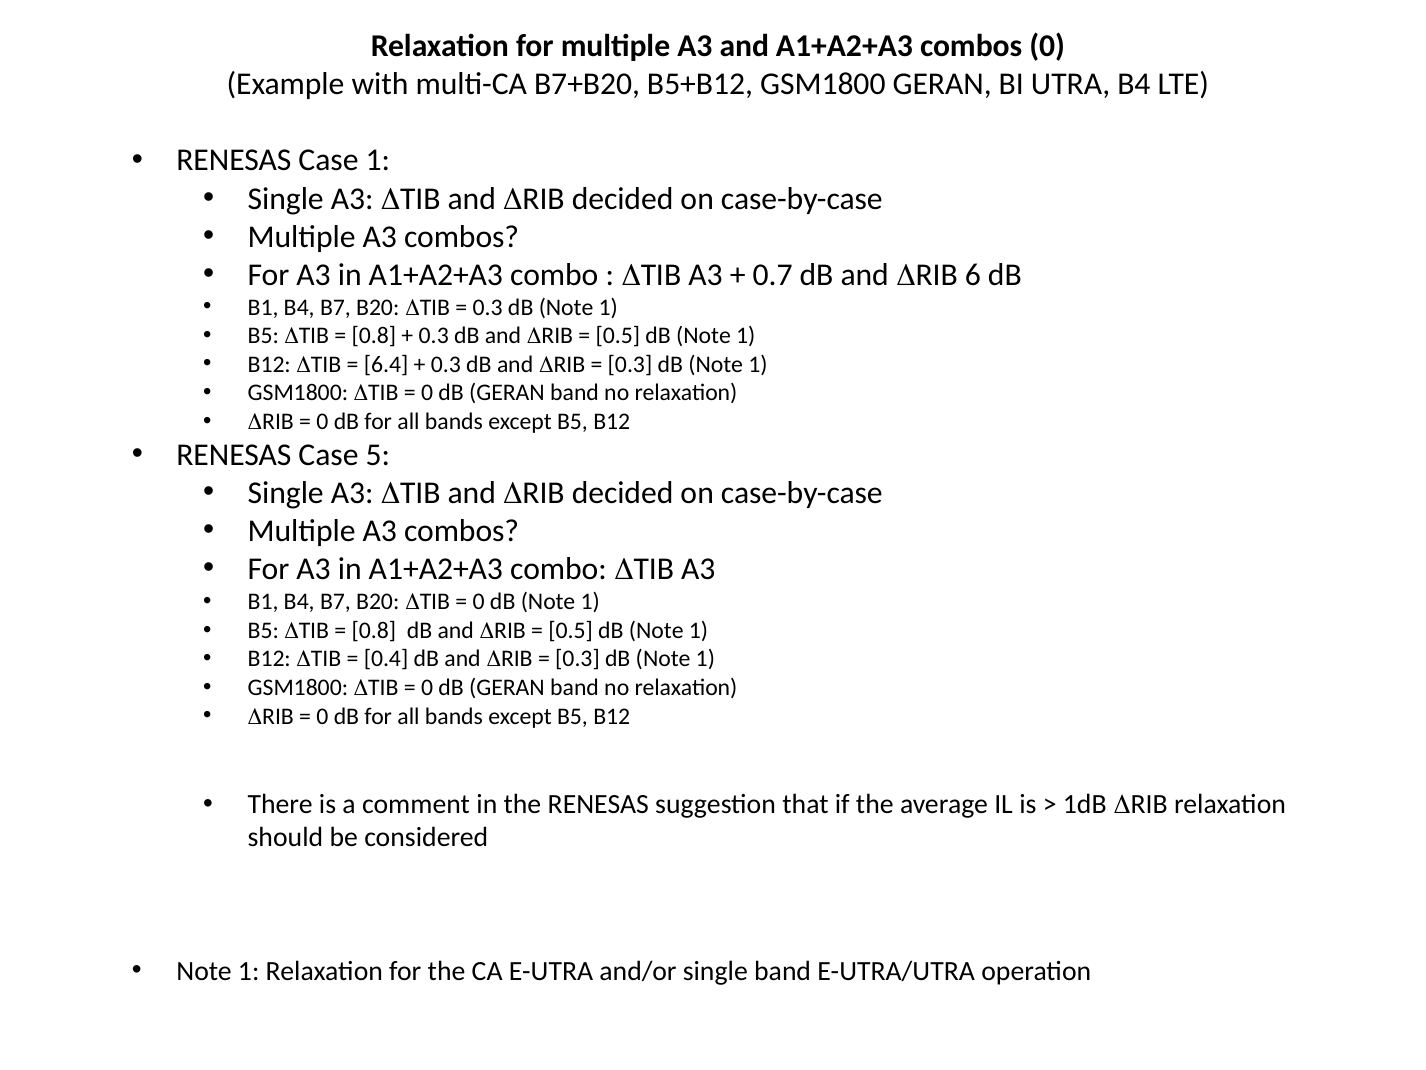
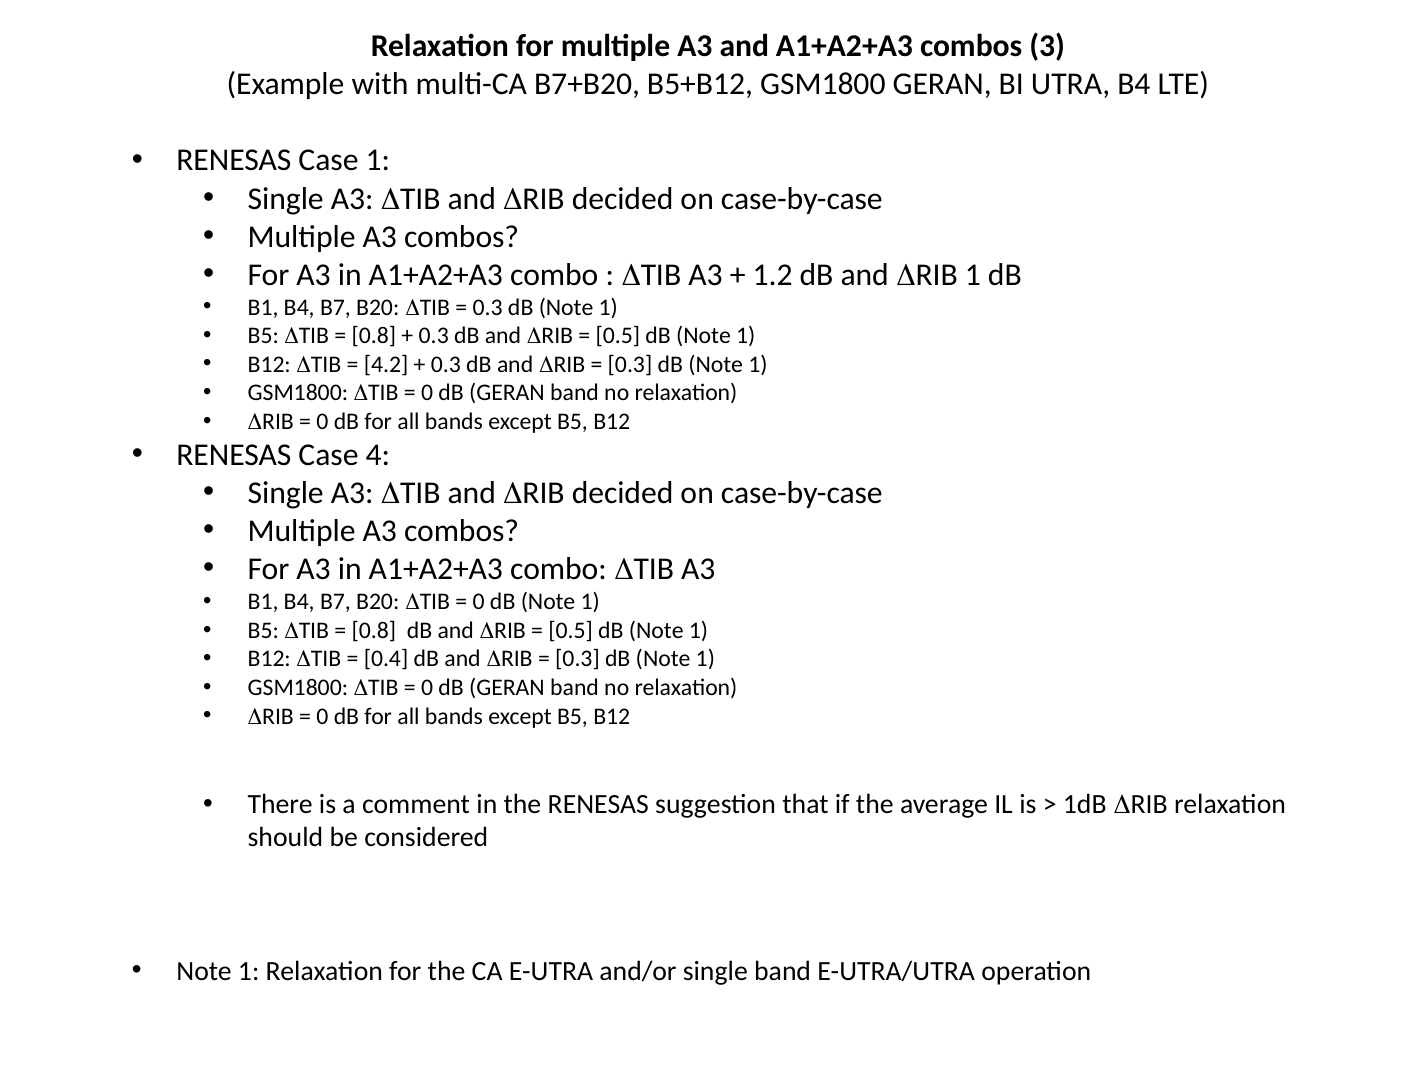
combos 0: 0 -> 3 (1047, 46)
0.7: 0.7 -> 1.2 (773, 274)
RIB 6: 6 -> 1 (973, 274)
6.4: 6.4 -> 4.2 (386, 364)
5: 5 -> 4 (378, 455)
